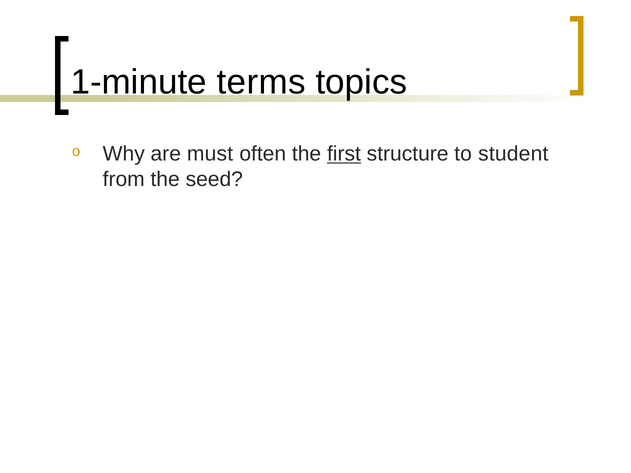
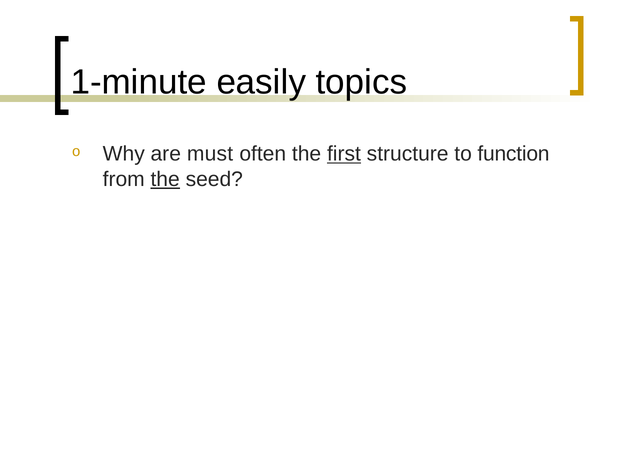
terms: terms -> easily (261, 82)
student: student -> function (513, 154)
the underline: none -> present (165, 179)
